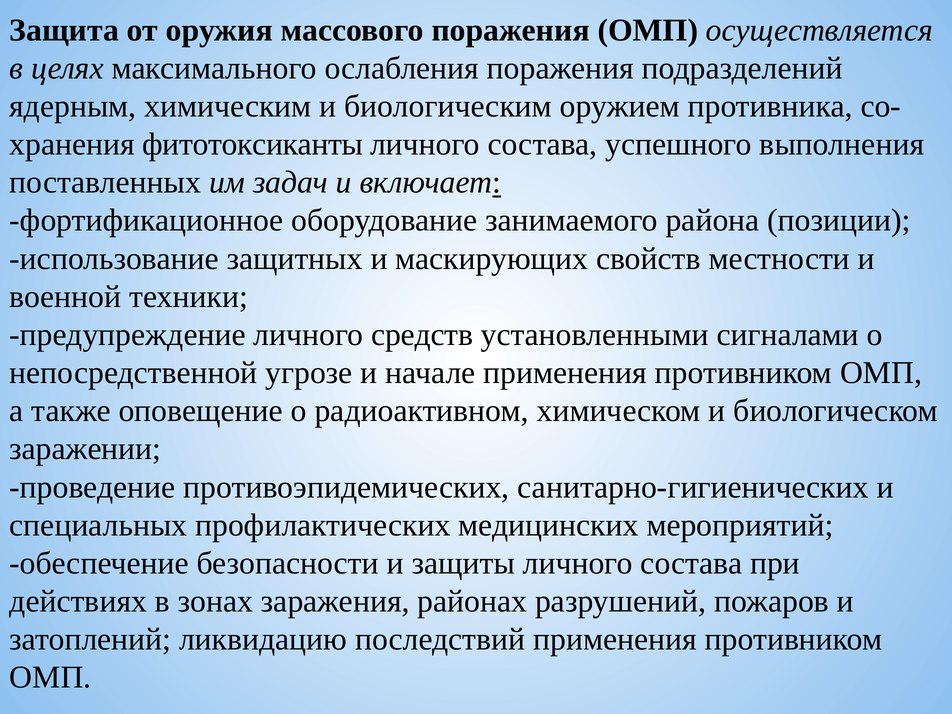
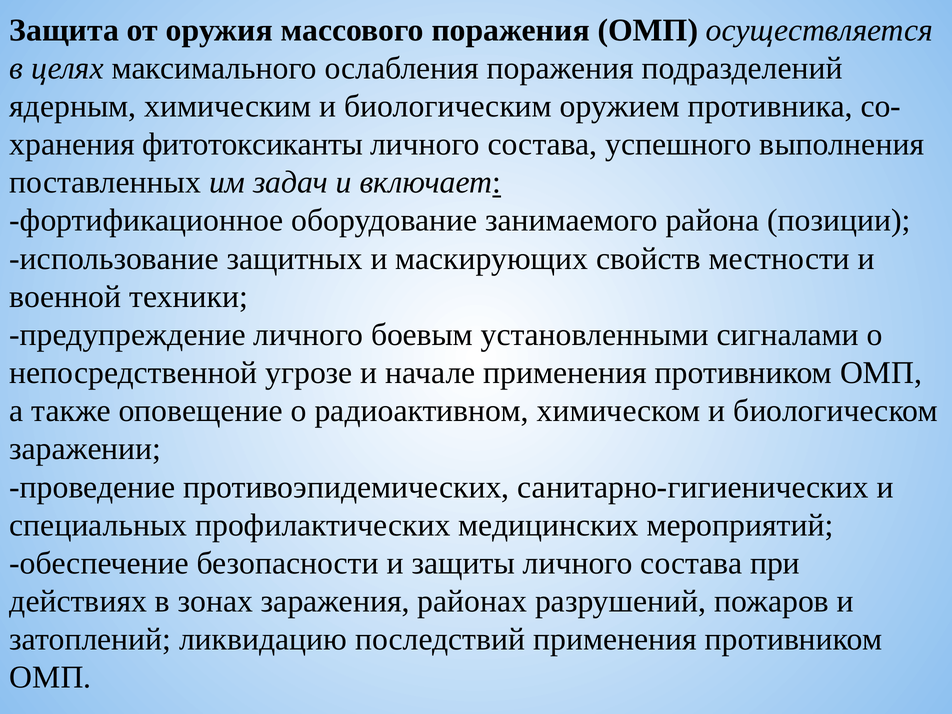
средств: средств -> боевым (422, 335)
